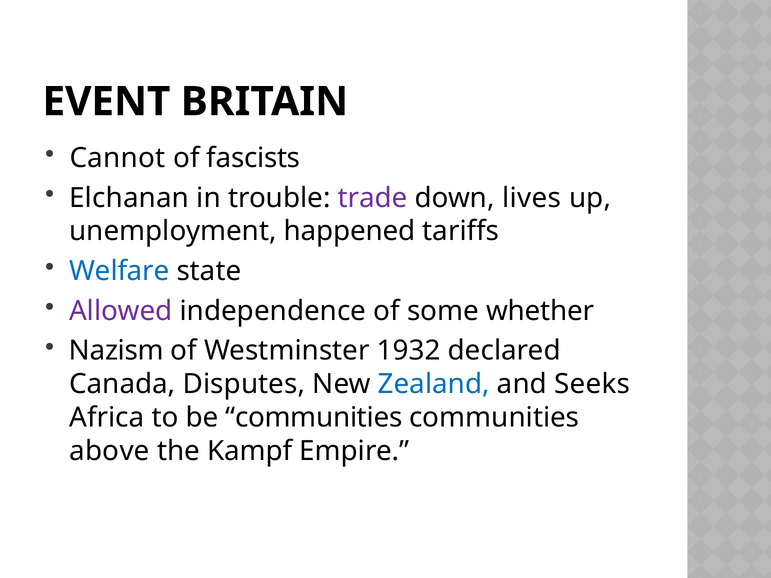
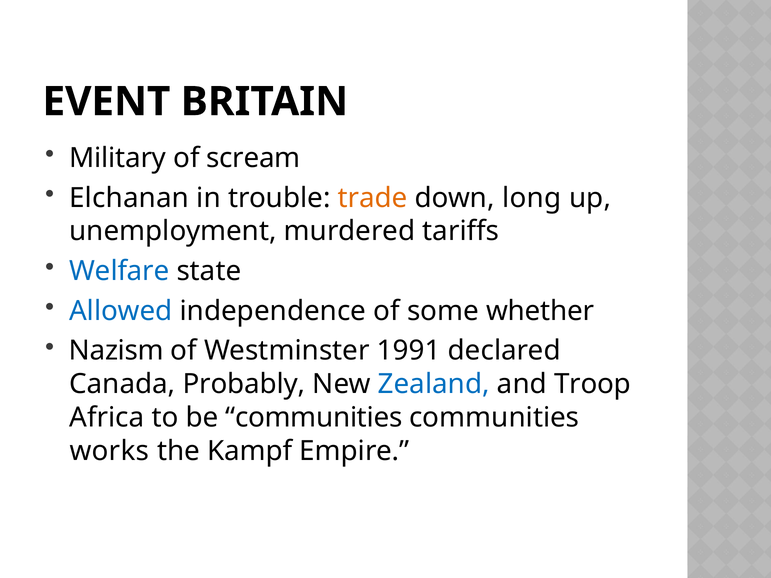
Cannot: Cannot -> Military (118, 158)
fascists: fascists -> scream (253, 158)
trade colour: purple -> orange (373, 198)
lives: lives -> long (532, 198)
happened: happened -> murdered (350, 231)
Allowed colour: purple -> blue (121, 311)
1932: 1932 -> 1991 (409, 351)
Disputes: Disputes -> Probably (244, 384)
Seeks: Seeks -> Troop (593, 384)
above: above -> works (109, 451)
